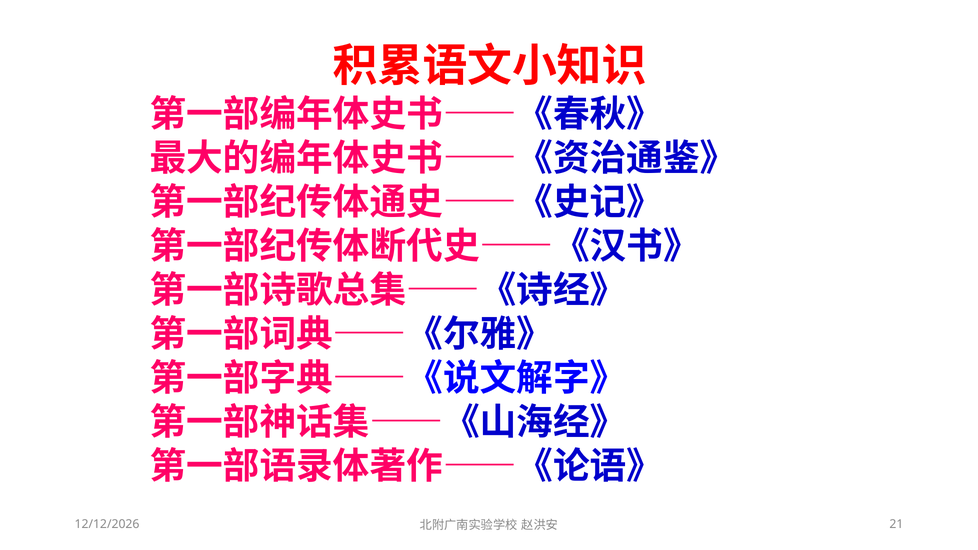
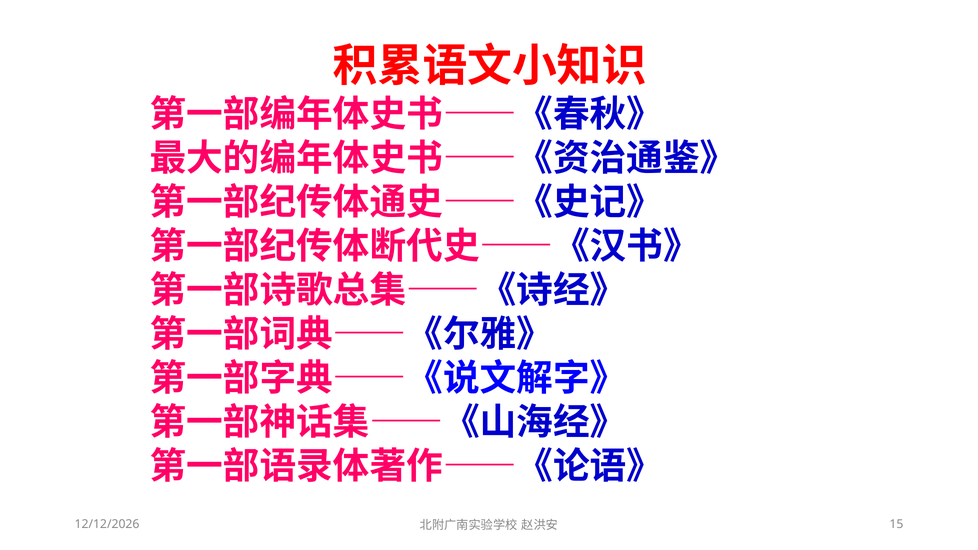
21: 21 -> 15 (896, 524)
